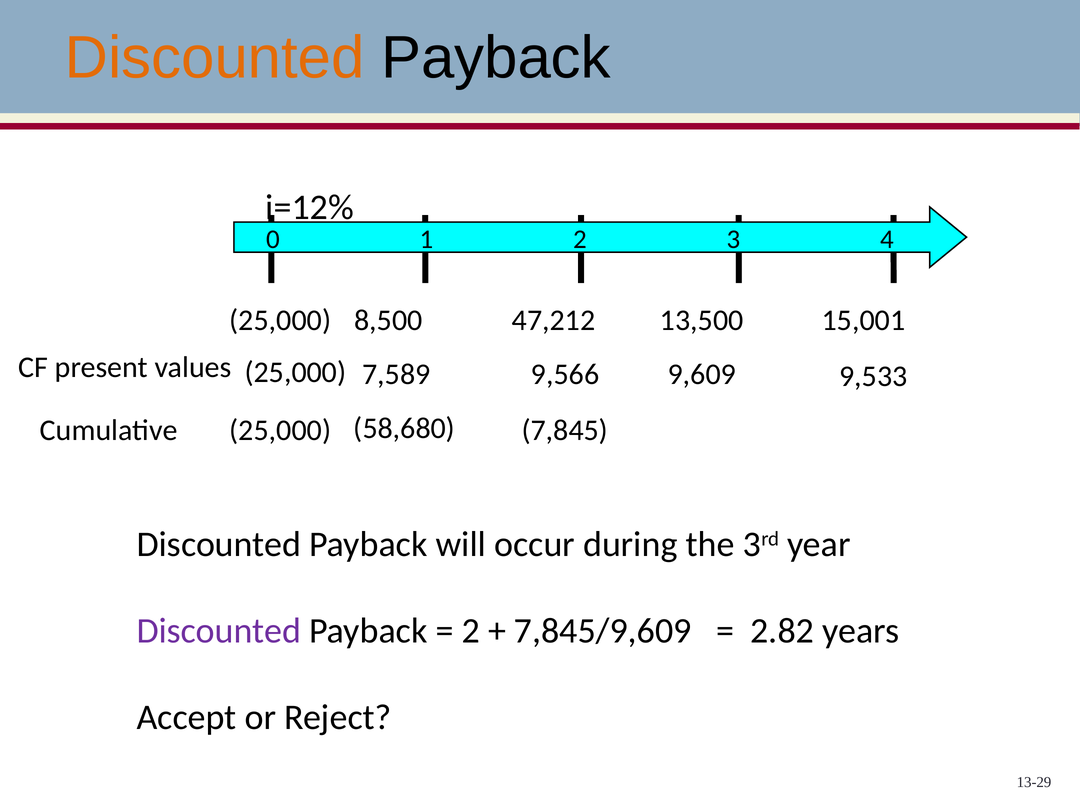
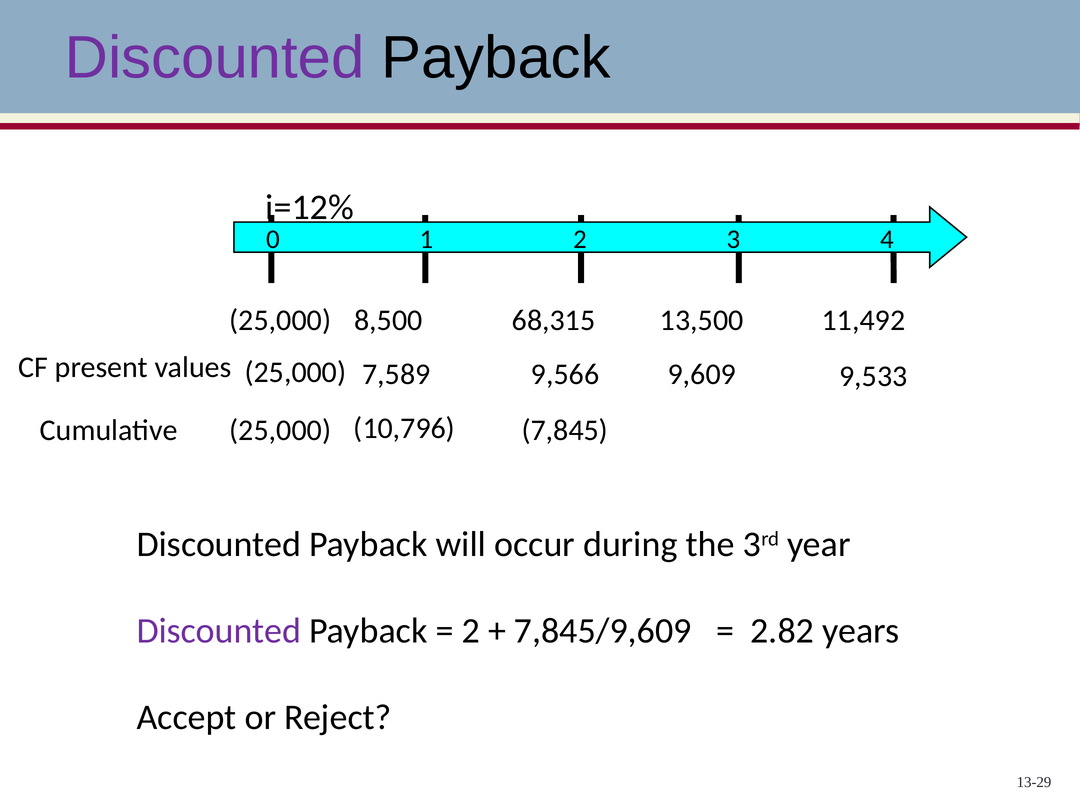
Discounted colour: orange -> purple (215, 58)
47,212: 47,212 -> 68,315 (554, 320)
15,001: 15,001 -> 11,492 (864, 320)
58,680: 58,680 -> 10,796 (404, 428)
